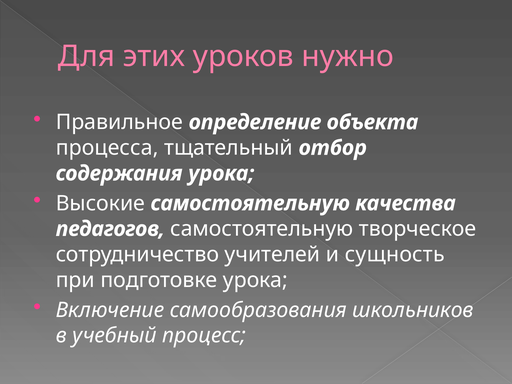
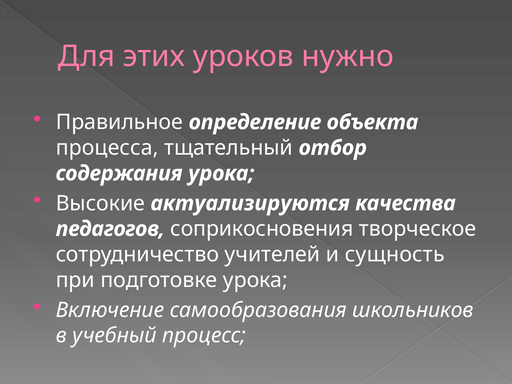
Высокие самостоятельную: самостоятельную -> актуализируются (250, 203)
педагогов самостоятельную: самостоятельную -> соприкосновения (262, 229)
